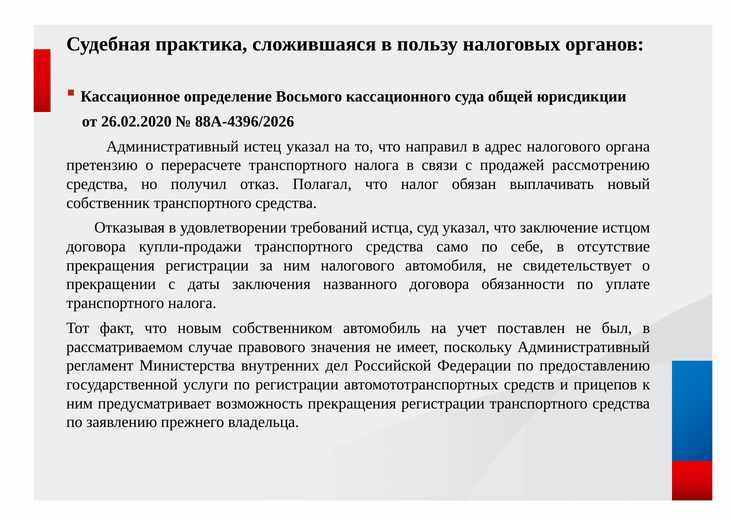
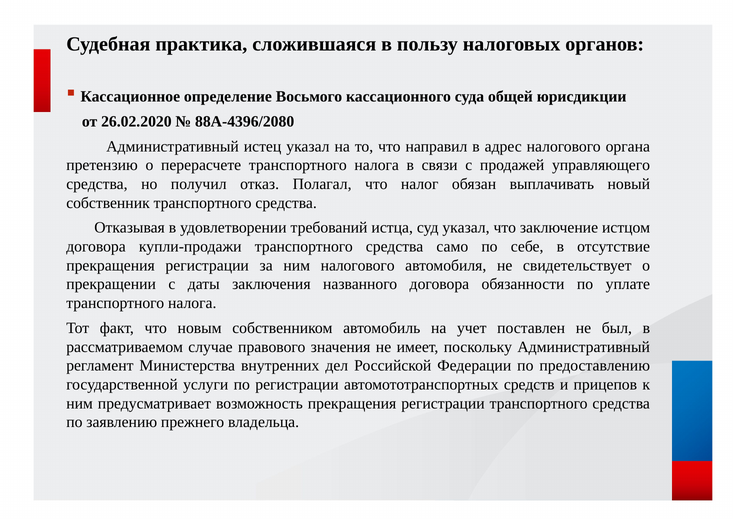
88А-4396/2026: 88А-4396/2026 -> 88А-4396/2080 (245, 121)
рассмотрению: рассмотрению -> управляющего (601, 165)
